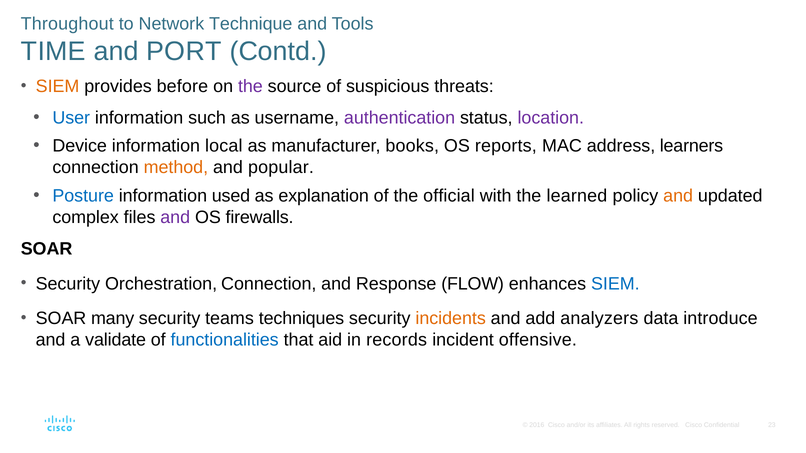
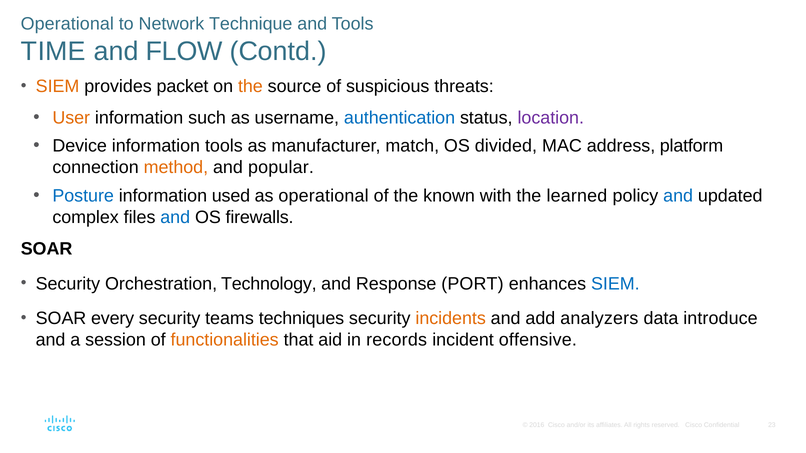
Throughout: Throughout -> Operational (67, 24)
PORT: PORT -> FLOW (184, 52)
before: before -> packet (183, 86)
the colour: purple -> orange (250, 86)
User colour: blue -> orange (71, 118)
authentication colour: purple -> blue (400, 118)
information local: local -> tools (224, 146)
books: books -> match (412, 146)
reports: reports -> divided (506, 146)
learners: learners -> platform (692, 146)
as explanation: explanation -> operational (324, 196)
official: official -> known (449, 196)
and colour: orange -> blue (678, 196)
and colour: purple -> blue (175, 217)
Orchestration Connection: Connection -> Technology (269, 284)
FLOW: FLOW -> PORT (472, 284)
many: many -> every (113, 319)
validate: validate -> session (116, 340)
functionalities colour: blue -> orange (225, 340)
